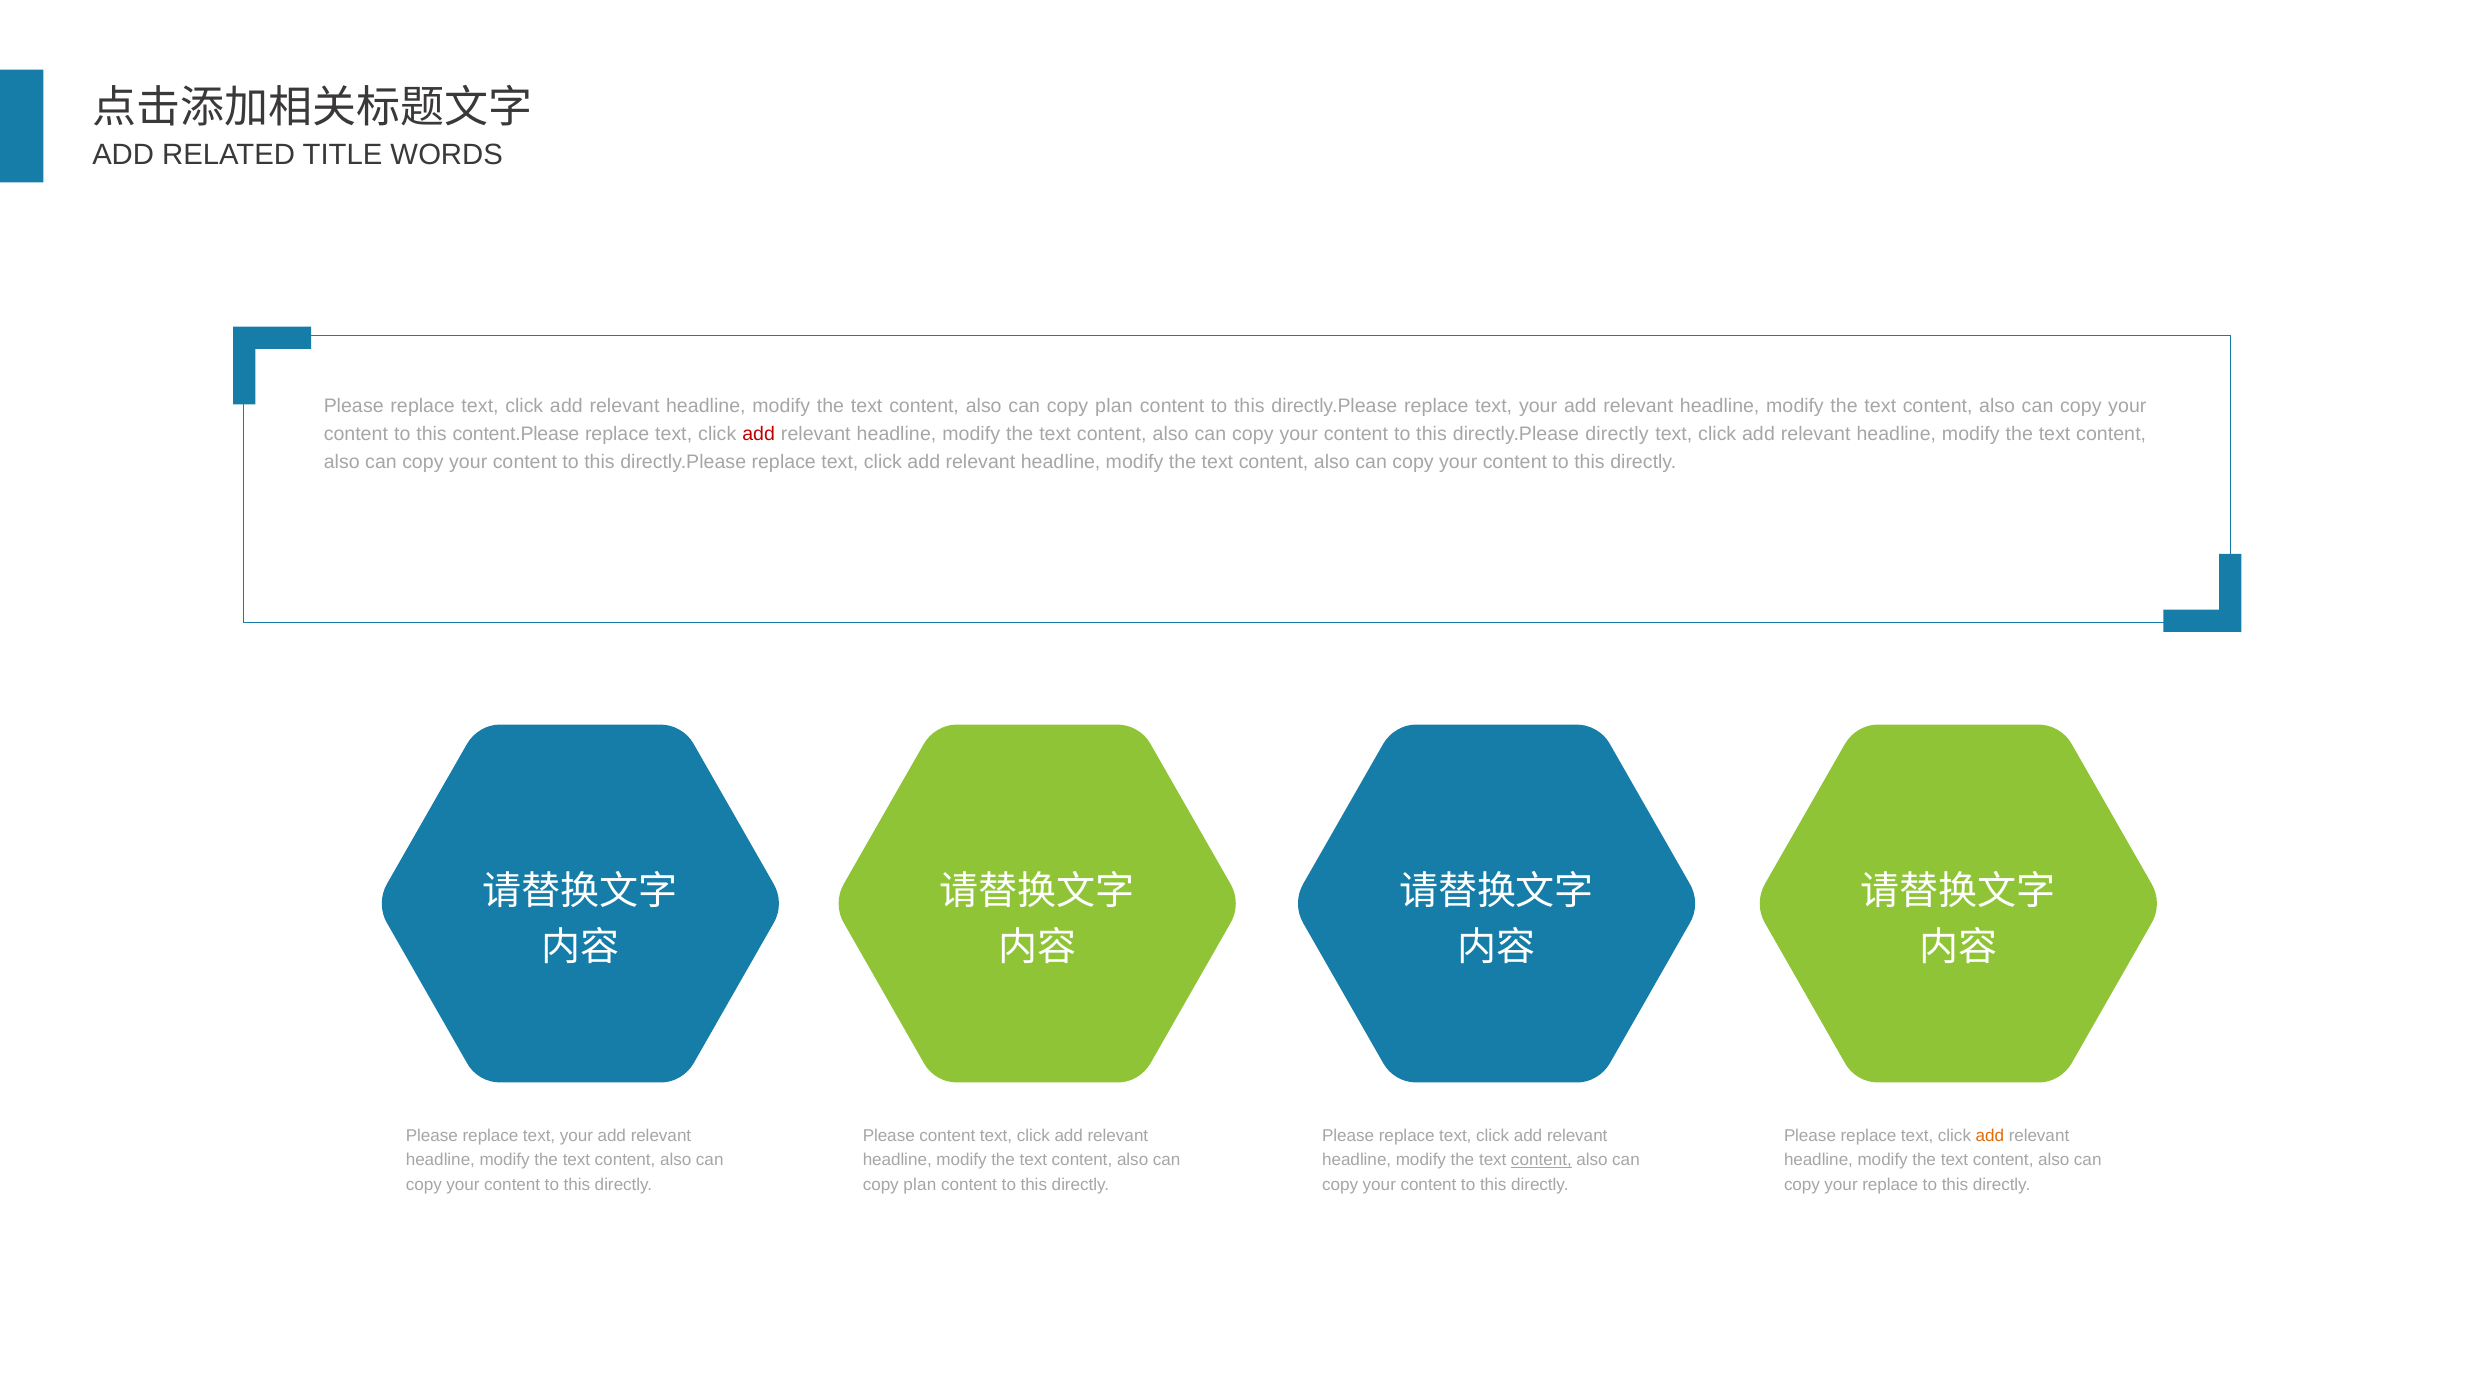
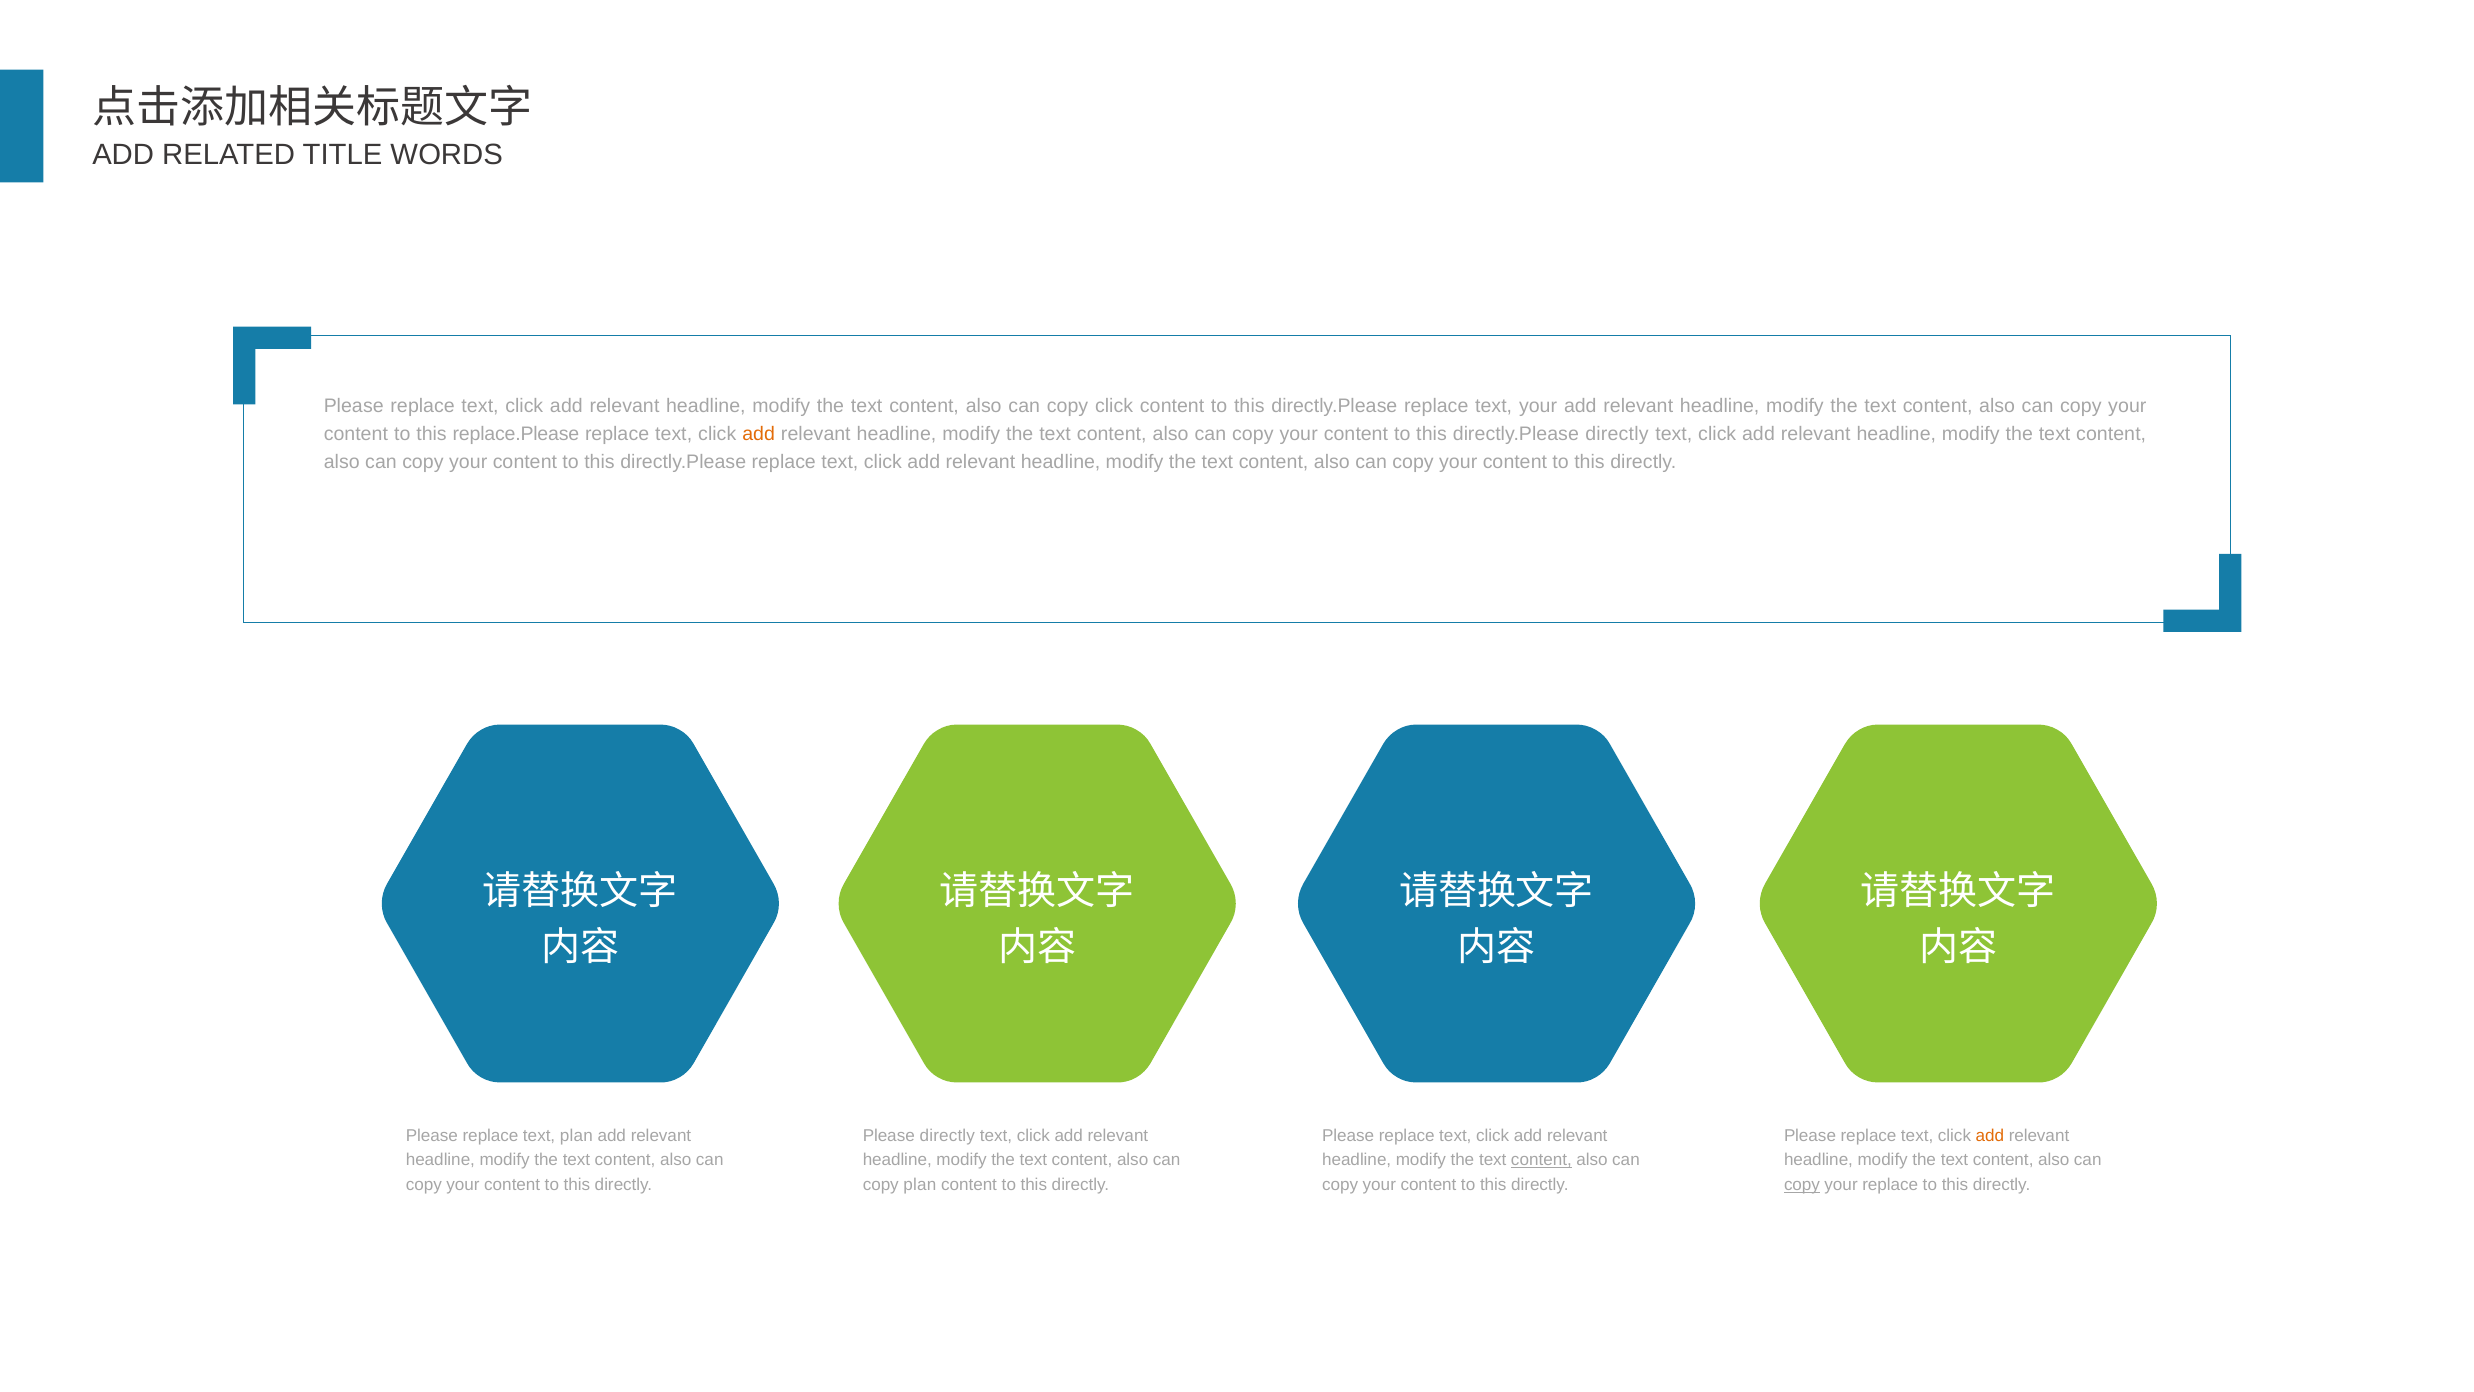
plan: plan -> click (1114, 406)
content.Please: content.Please -> replace.Please (516, 434)
add colour: red -> orange (759, 434)
Please replace text your: your -> plan (576, 1135)
Please content: content -> directly (947, 1135)
copy underline: none -> present (1802, 1184)
